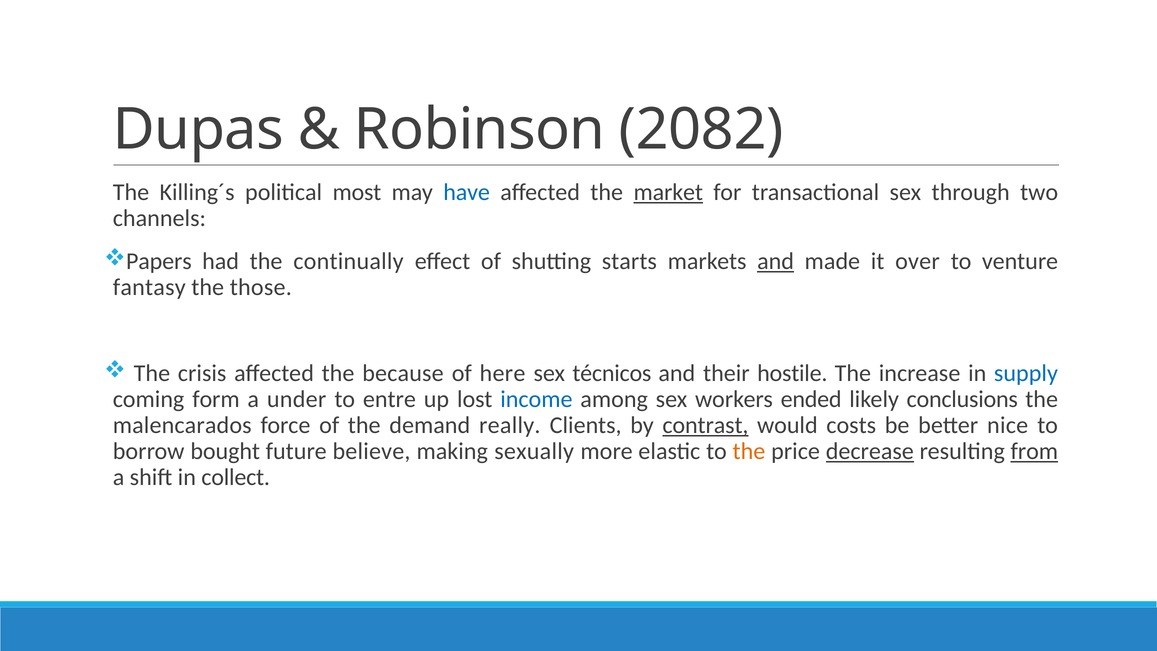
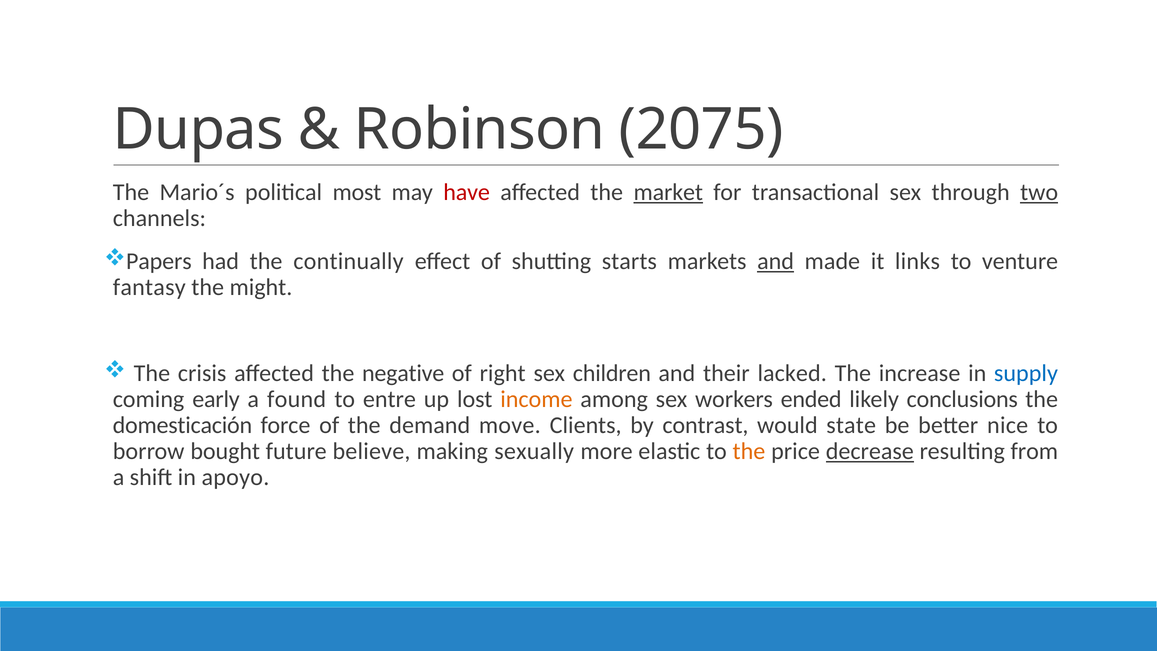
2082: 2082 -> 2075 (701, 130)
Killing´s: Killing´s -> Mario´s (197, 192)
have colour: blue -> red (467, 192)
two underline: none -> present (1039, 192)
over: over -> links (917, 261)
those: those -> might (261, 287)
because: because -> negative (403, 373)
here: here -> right (503, 373)
técnicos: técnicos -> children (612, 373)
hostile: hostile -> lacked (792, 373)
form: form -> early (216, 399)
under: under -> found (297, 399)
income colour: blue -> orange (536, 399)
malencarados: malencarados -> domesticación (182, 425)
really: really -> move (510, 425)
contrast underline: present -> none (705, 425)
costs: costs -> state (851, 425)
from underline: present -> none (1034, 451)
collect: collect -> apoyo (235, 477)
